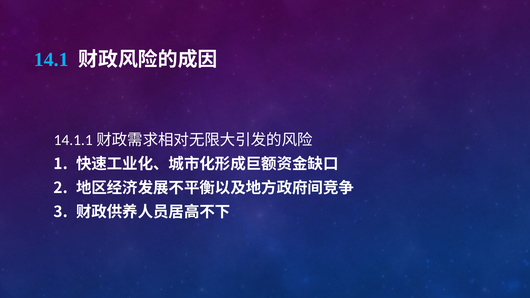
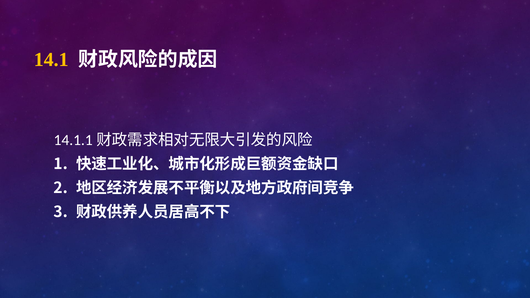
14.1 colour: light blue -> yellow (51, 60)
